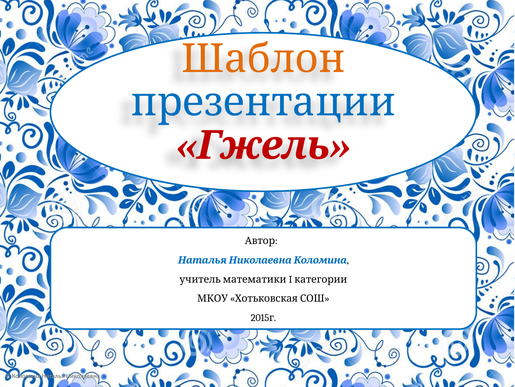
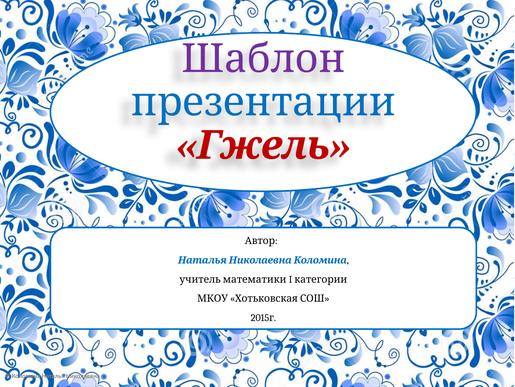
Шаблон colour: orange -> purple (263, 59)
